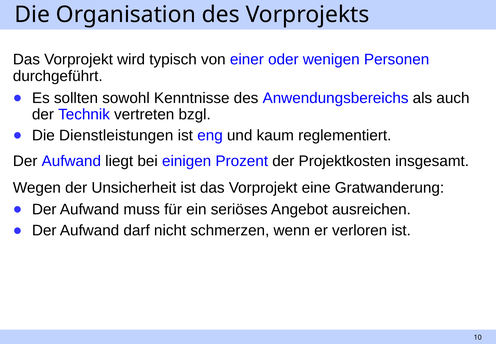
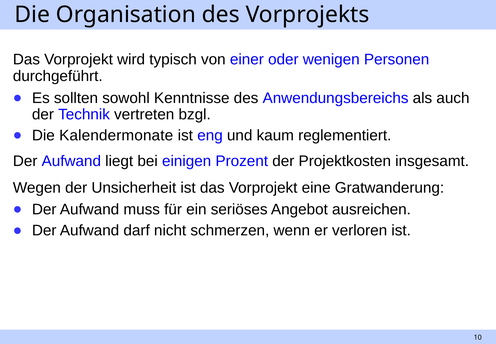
Dienstleistungen: Dienstleistungen -> Kalendermonate (116, 135)
